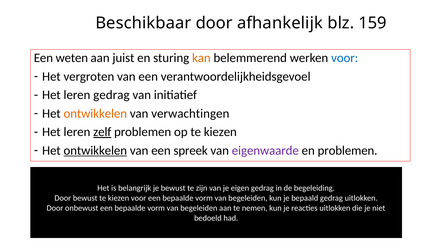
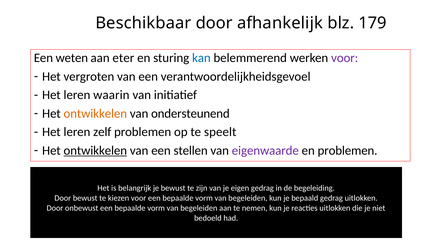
159: 159 -> 179 (373, 23)
juist: juist -> eter (123, 58)
kan colour: orange -> blue (201, 58)
voor colour: blue -> purple (345, 58)
leren gedrag: gedrag -> waarin (111, 95)
verwachtingen: verwachtingen -> ondersteunend (190, 113)
zelf underline: present -> none (102, 132)
op te kiezen: kiezen -> speelt (220, 132)
spreek: spreek -> stellen (191, 150)
